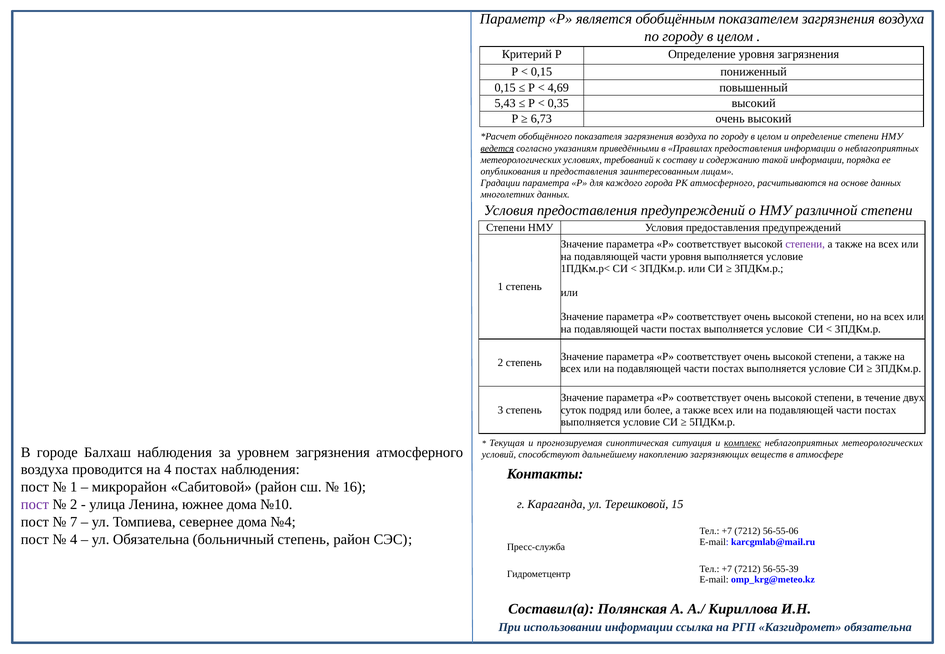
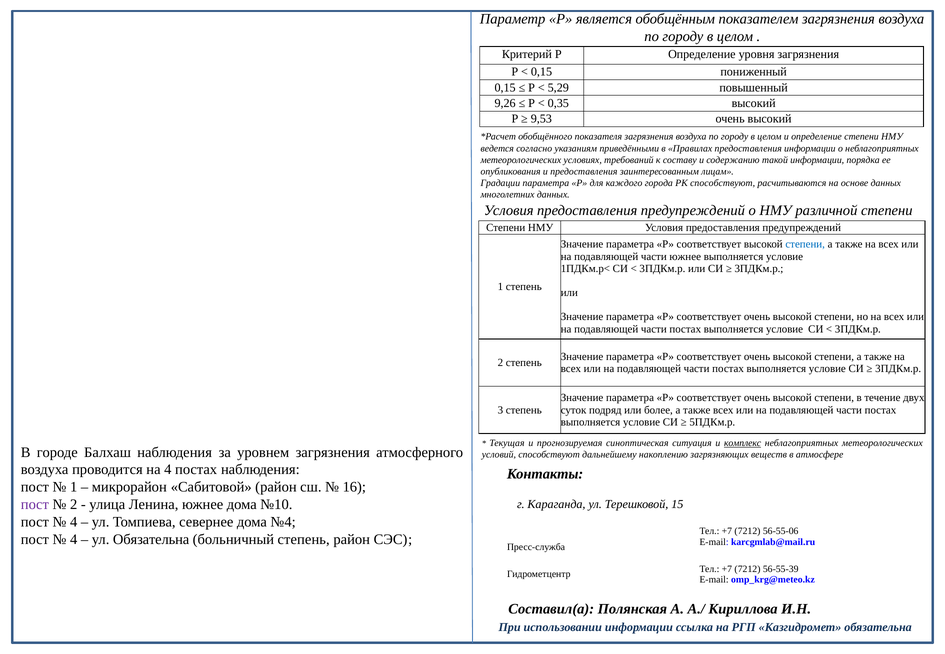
4,69: 4,69 -> 5,29 (558, 88)
5,43: 5,43 -> 9,26 (505, 103)
6,73: 6,73 -> 9,53 (541, 119)
ведется underline: present -> none (497, 148)
РК атмосферного: атмосферного -> способствуют (723, 183)
степени colour: purple -> blue (805, 244)
части уровня: уровня -> южнее (685, 257)
7: 7 -> 4 (74, 522)
